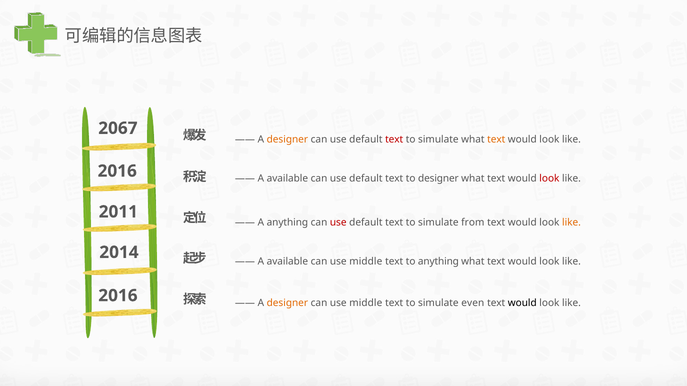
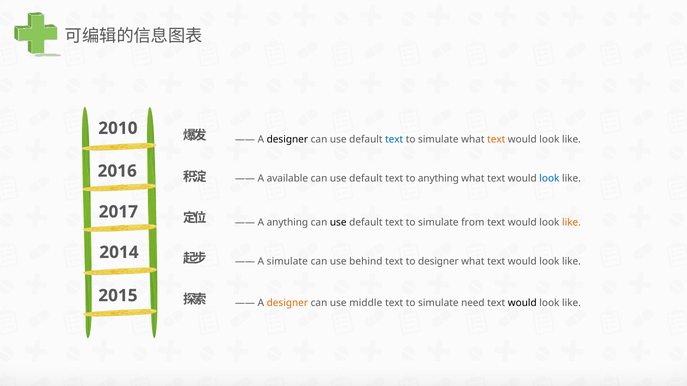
2067: 2067 -> 2010 (118, 128)
designer colour: orange -> black (287, 139)
text colour: red -> blue (394, 139)
to designer: designer -> anything (438, 179)
look colour: red -> blue (549, 179)
2011: 2011 -> 2017 (118, 212)
use colour: red -> black (338, 222)
available: available -> simulate (287, 262)
middle: middle -> behind (366, 262)
to anything: anything -> designer (438, 262)
2016: 2016 -> 2015 (118, 296)
even: even -> need (473, 303)
